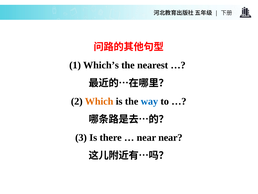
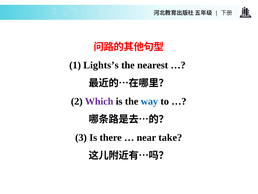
Which’s: Which’s -> Lights’s (101, 65)
Which colour: orange -> purple (99, 101)
near near: near -> take (170, 137)
